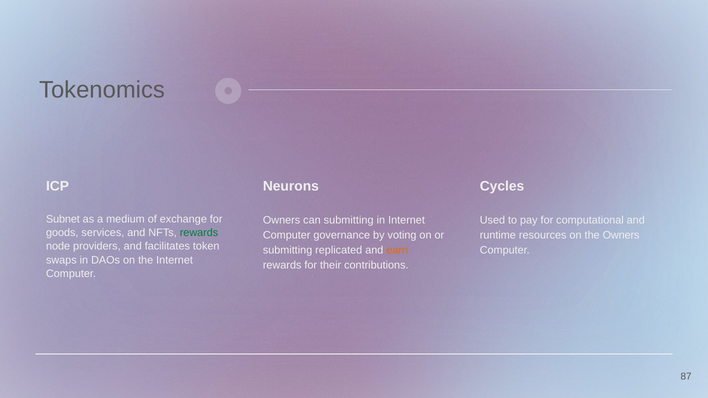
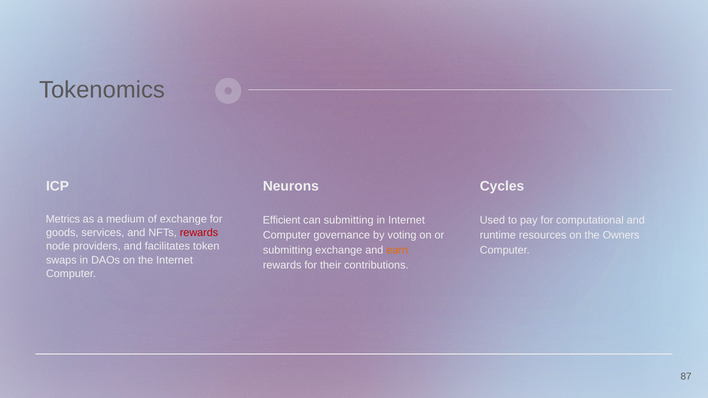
Subnet: Subnet -> Metrics (63, 219)
Owners: Owners -> Efficient (282, 221)
rewards colour: green -> red (199, 233)
submitting replicated: replicated -> exchange (339, 250)
